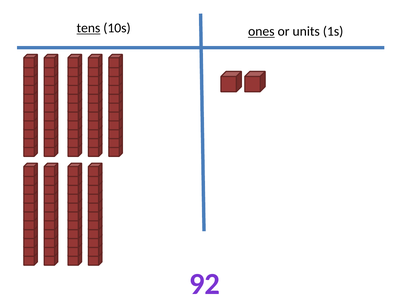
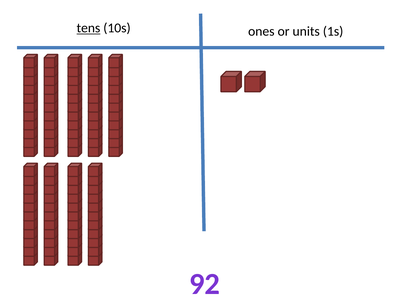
ones underline: present -> none (261, 32)
